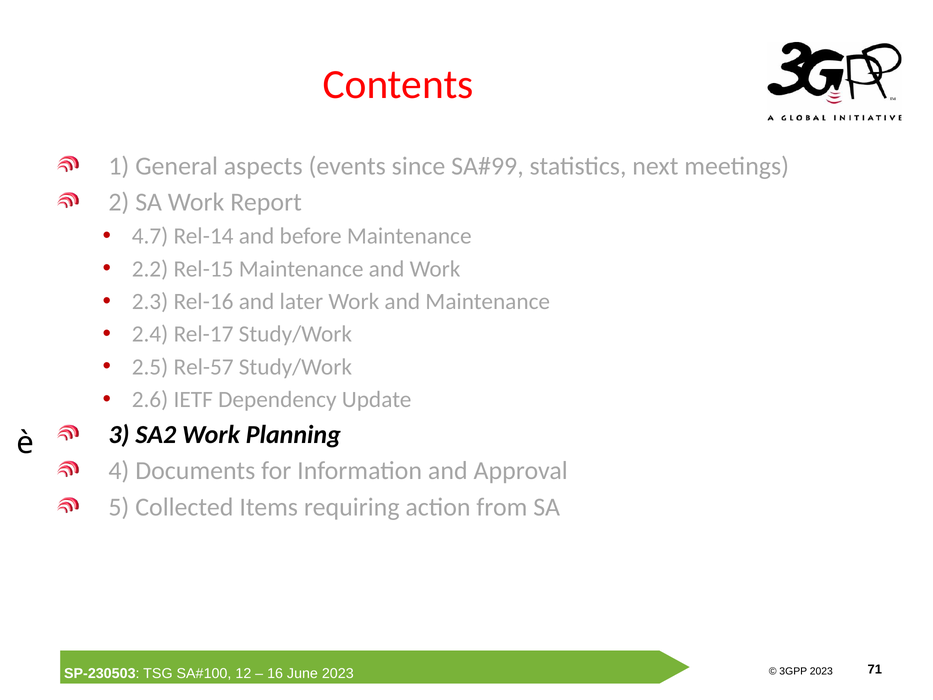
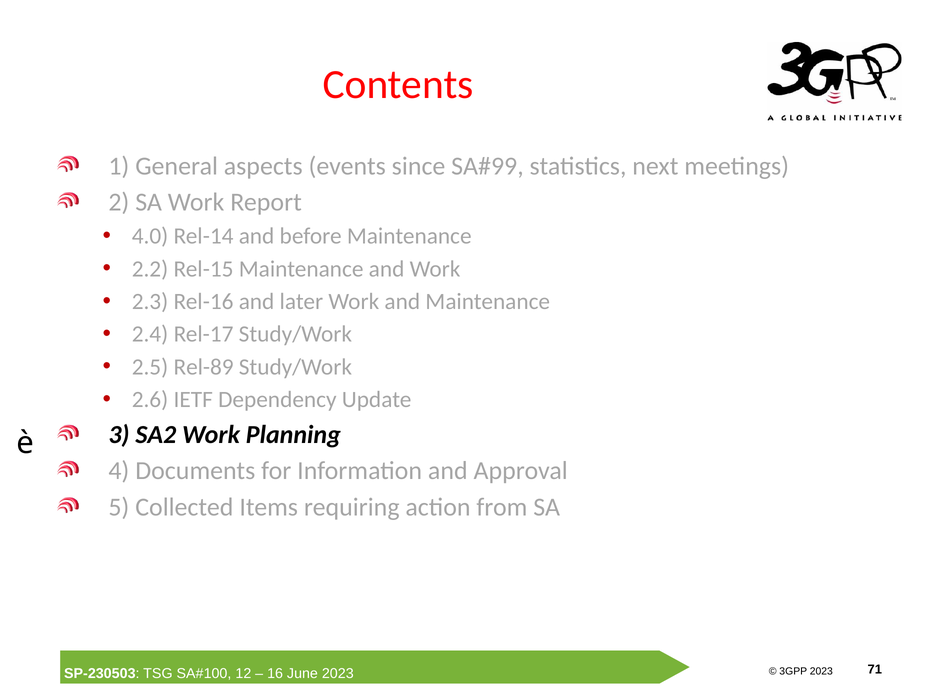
4.7: 4.7 -> 4.0 (150, 236)
Rel-57: Rel-57 -> Rel-89 (204, 367)
